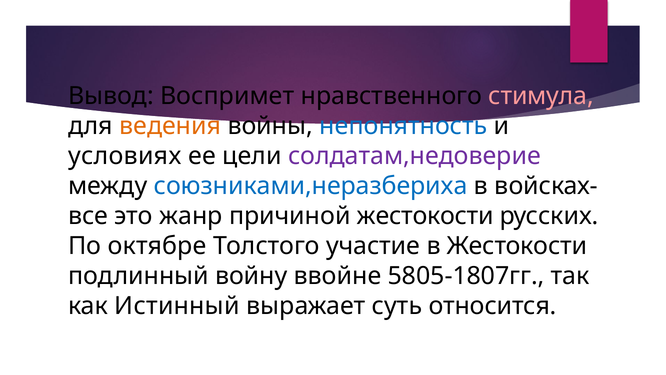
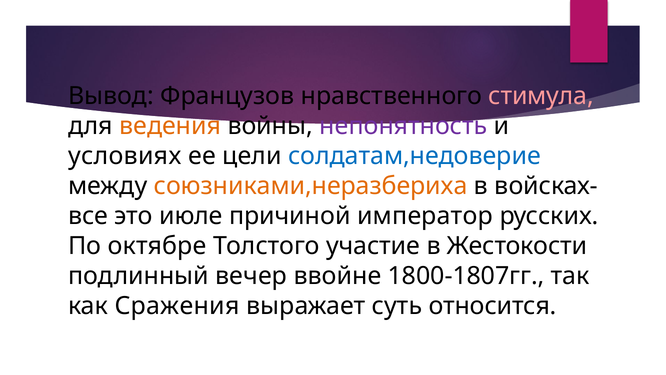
Воспримет: Воспримет -> Французов (227, 96)
непонятность colour: blue -> purple (403, 126)
солдатам,недоверие colour: purple -> blue (414, 156)
союзниками,неразбериха colour: blue -> orange (311, 186)
жанр: жанр -> июле (191, 216)
причиной жестокости: жестокости -> император (425, 216)
войну: войну -> вечер (251, 276)
5805-1807гг: 5805-1807гг -> 1800-1807гг (466, 276)
Истинный: Истинный -> Сражения (177, 306)
